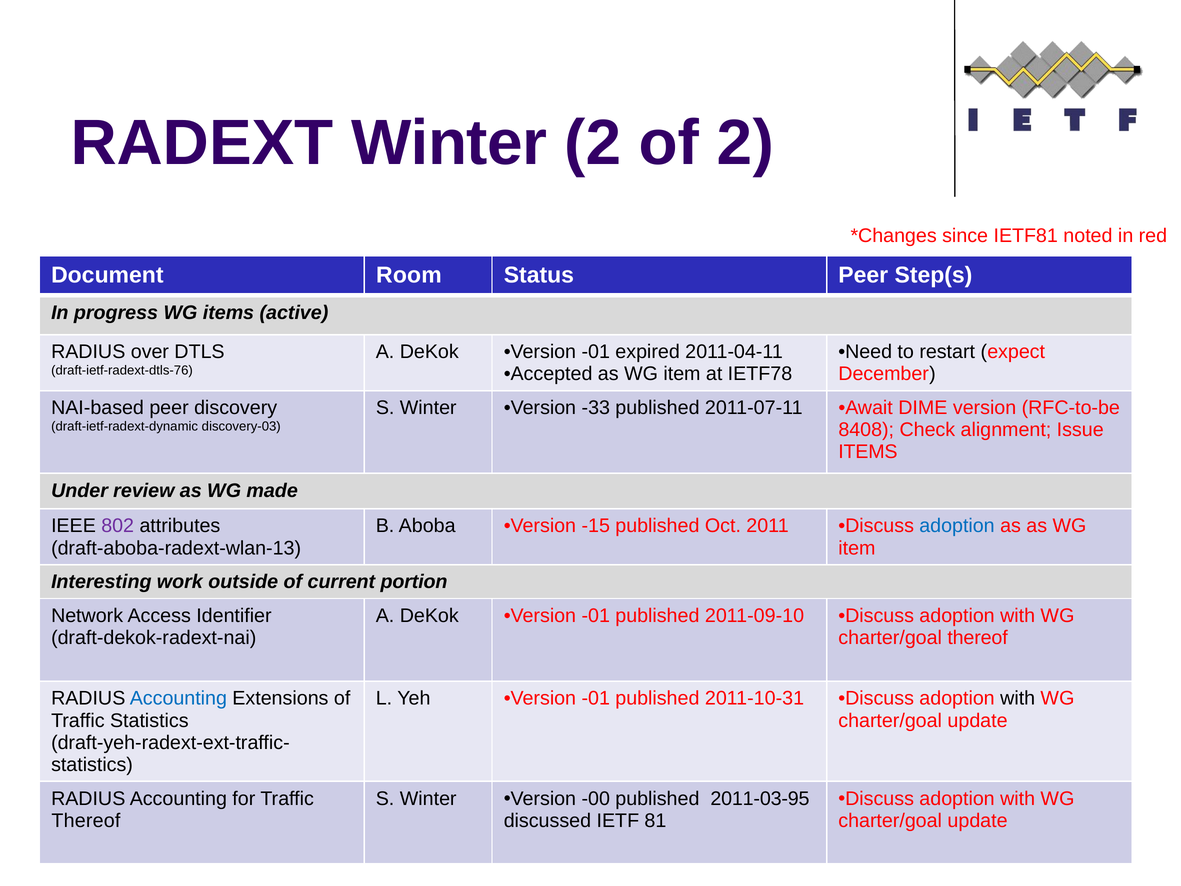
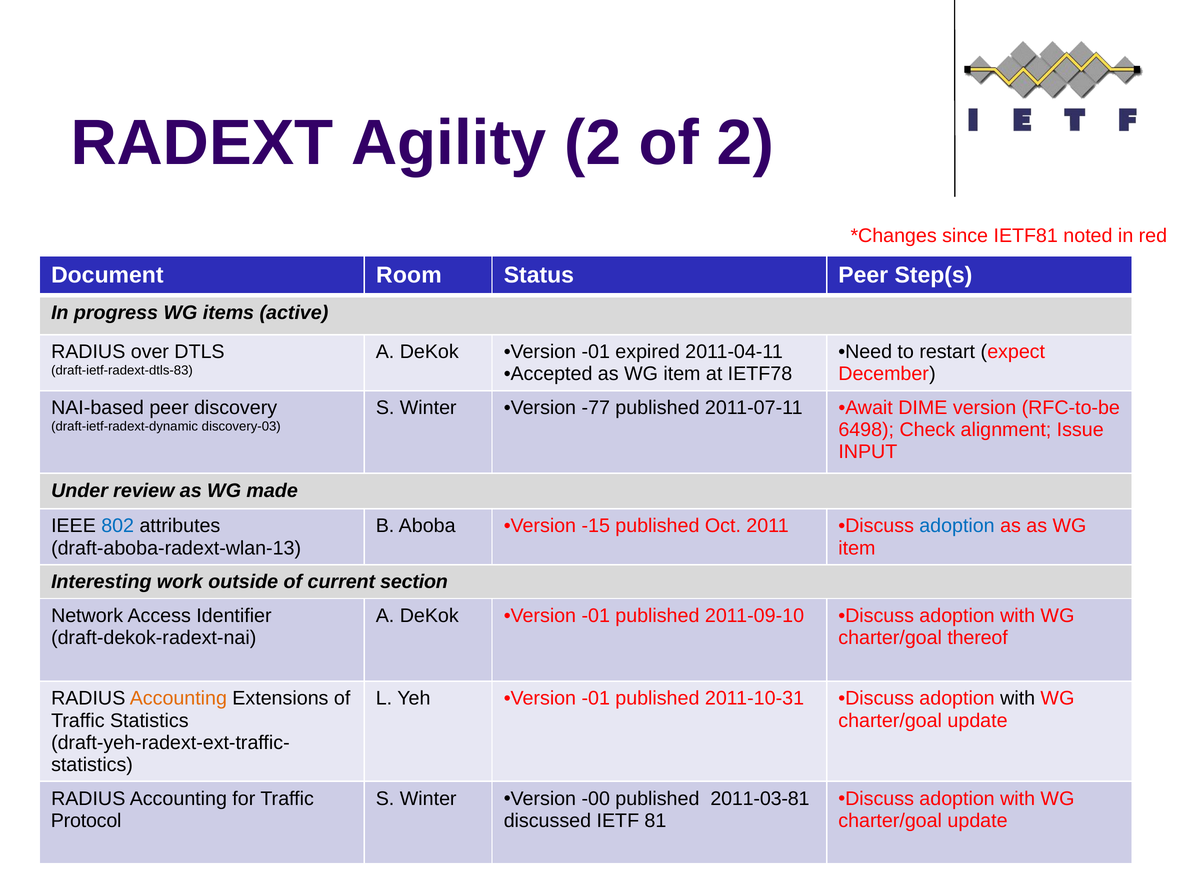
RADEXT Winter: Winter -> Agility (449, 143)
draft-ietf-radext-dtls-76: draft-ietf-radext-dtls-76 -> draft-ietf-radext-dtls-83 (122, 370)
-33: -33 -> -77 (596, 408)
8408: 8408 -> 6498 (866, 430)
ITEMS: ITEMS -> INPUT (868, 452)
802 colour: purple -> blue (118, 526)
portion: portion -> section (414, 582)
Accounting colour: blue -> orange (178, 698)
2011-03-95: 2011-03-95 -> 2011-03-81 (760, 798)
Thereof: Thereof -> Protocol (86, 820)
